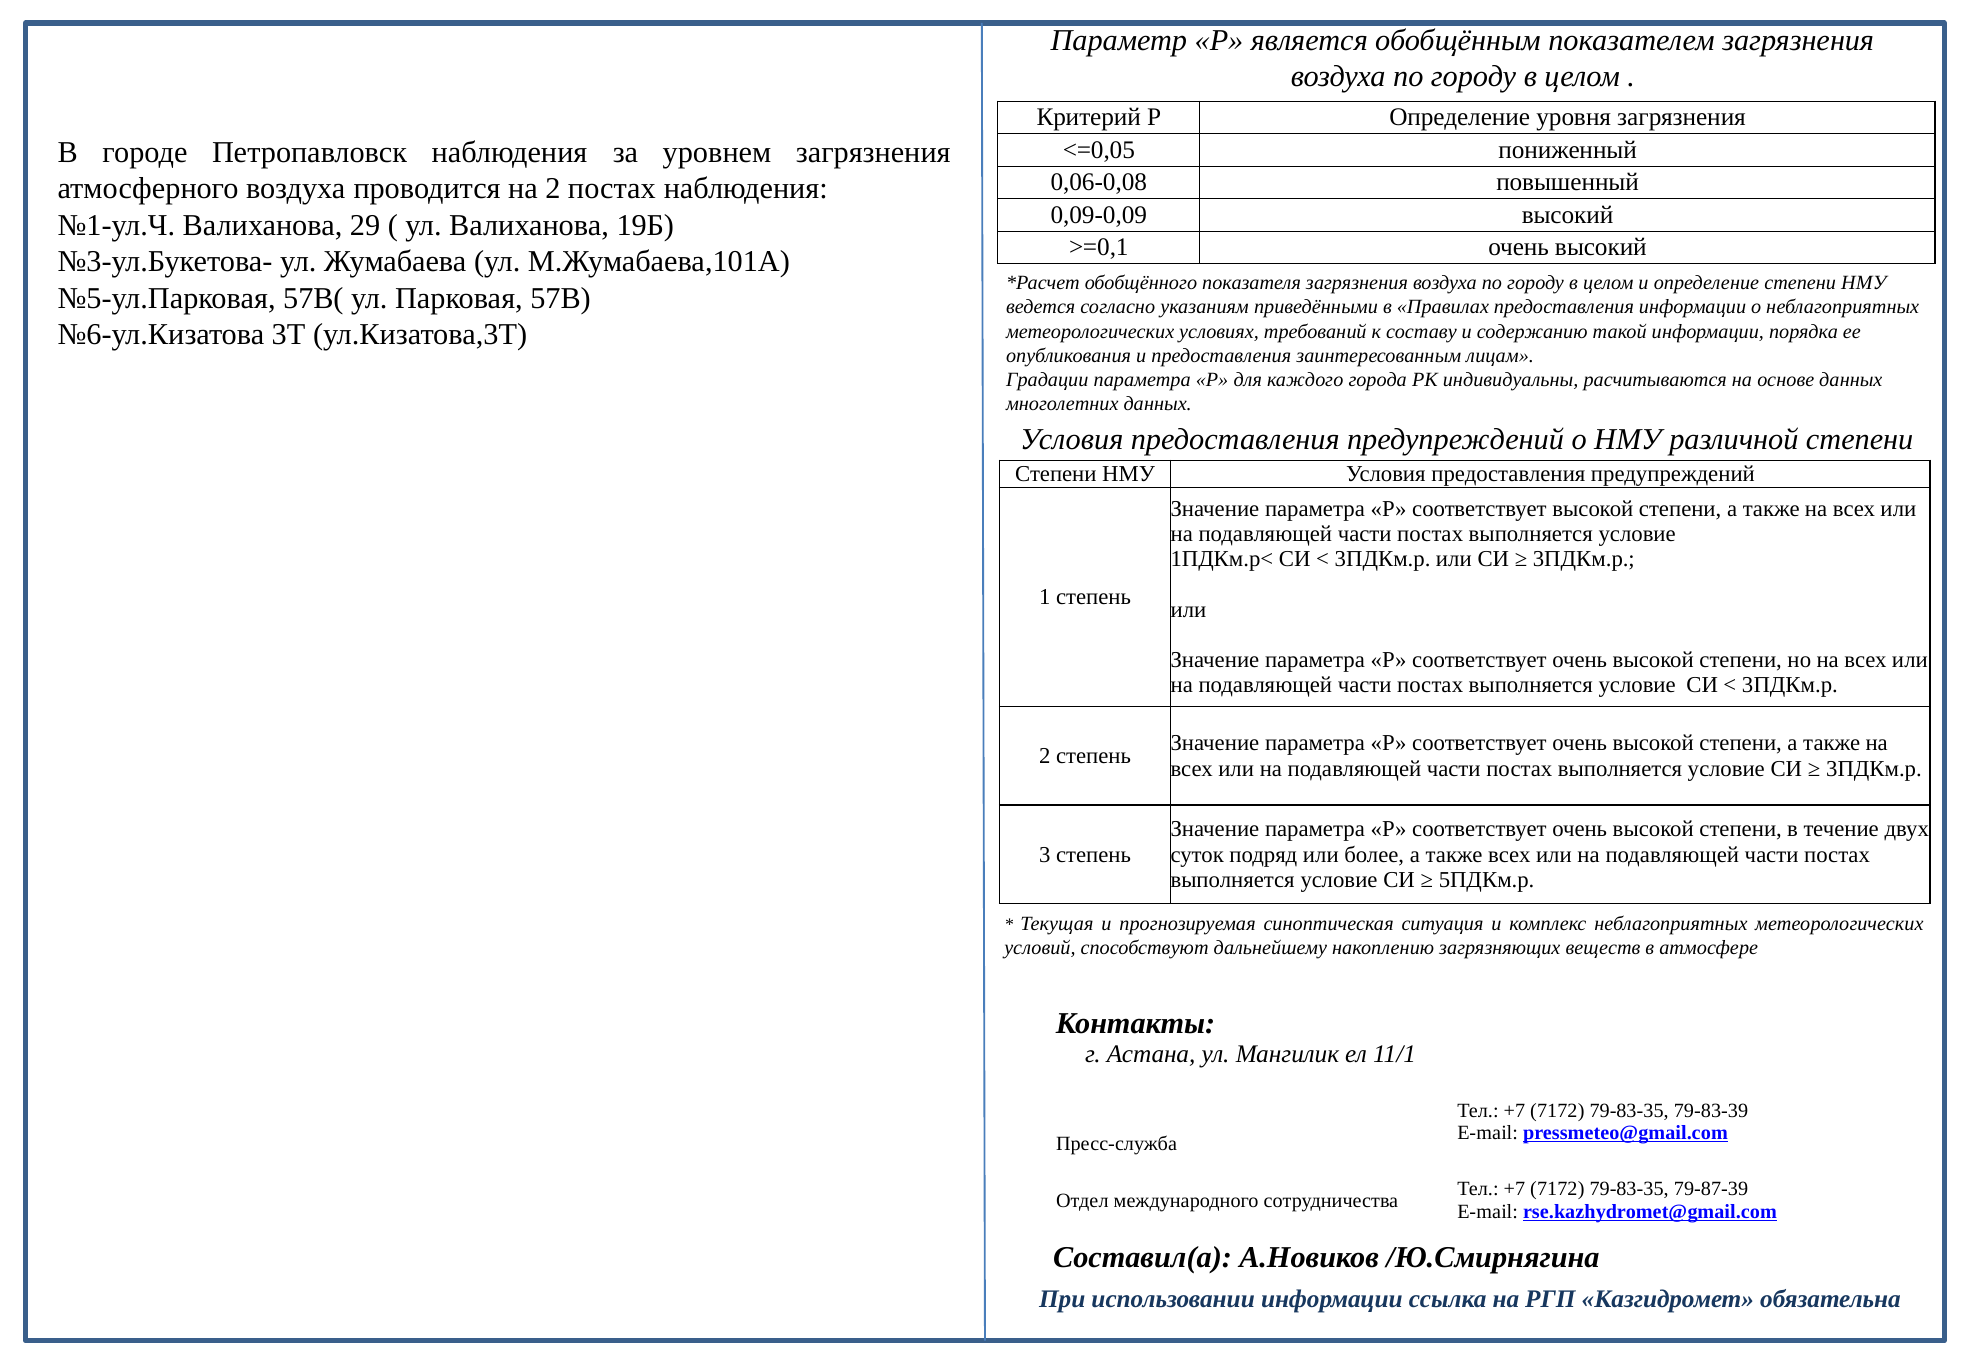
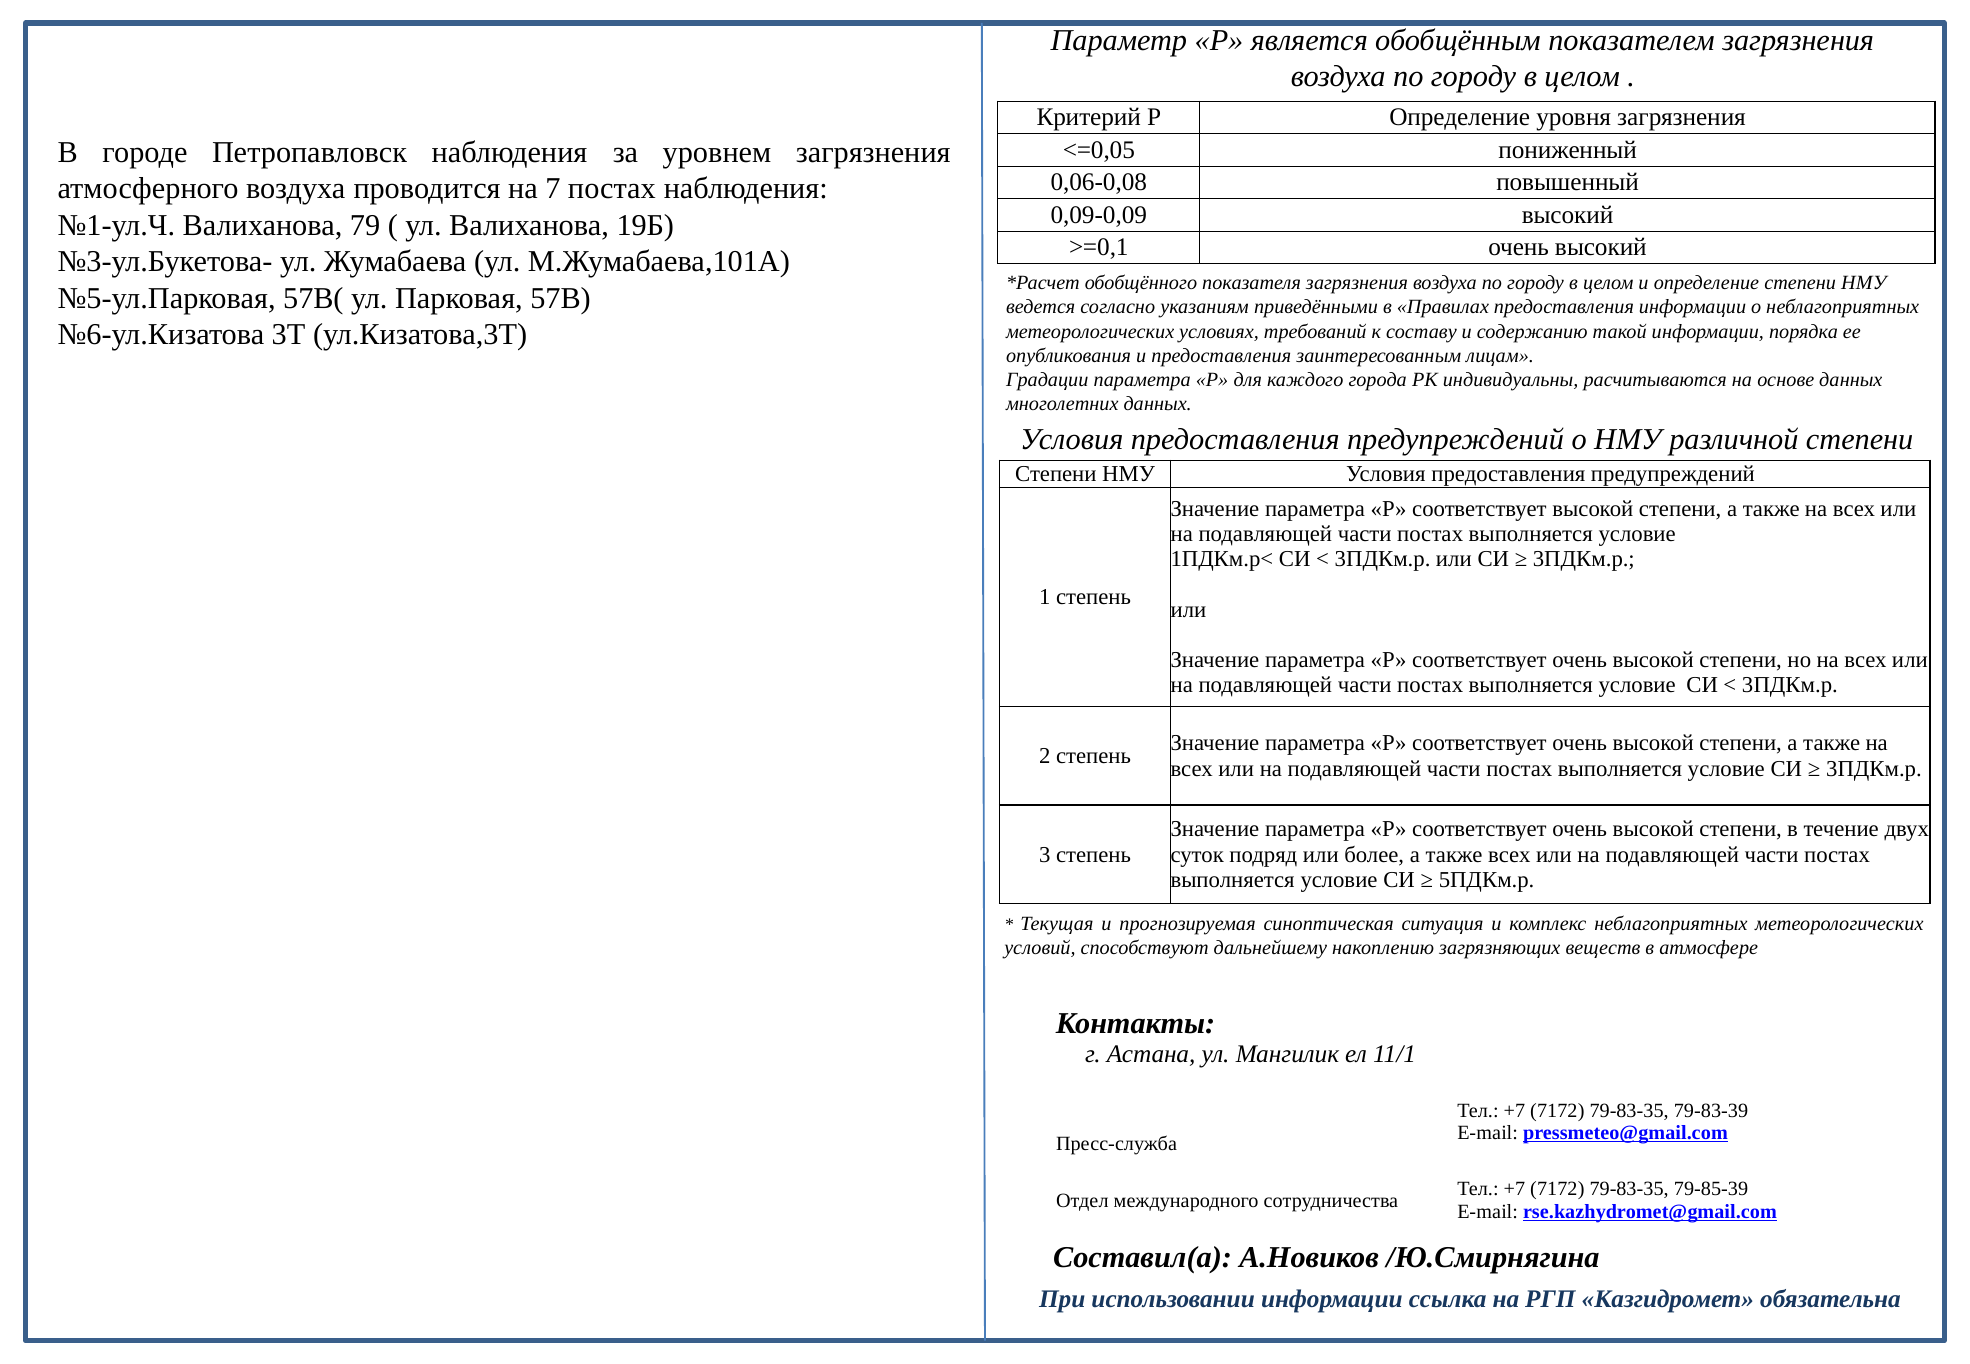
на 2: 2 -> 7 (553, 189)
29: 29 -> 79 (365, 225)
79-87-39: 79-87-39 -> 79-85-39 (1711, 1189)
